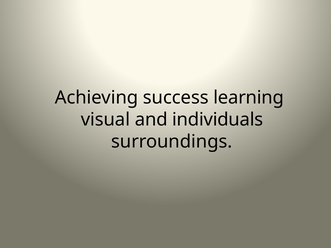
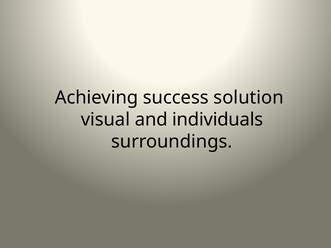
learning: learning -> solution (249, 98)
